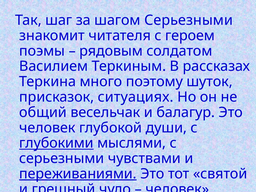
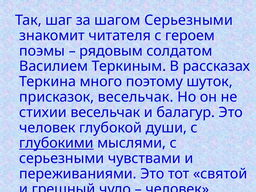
присказок ситуациях: ситуациях -> весельчак (136, 97)
общий: общий -> стихии (43, 112)
переживаниями underline: present -> none (78, 174)
